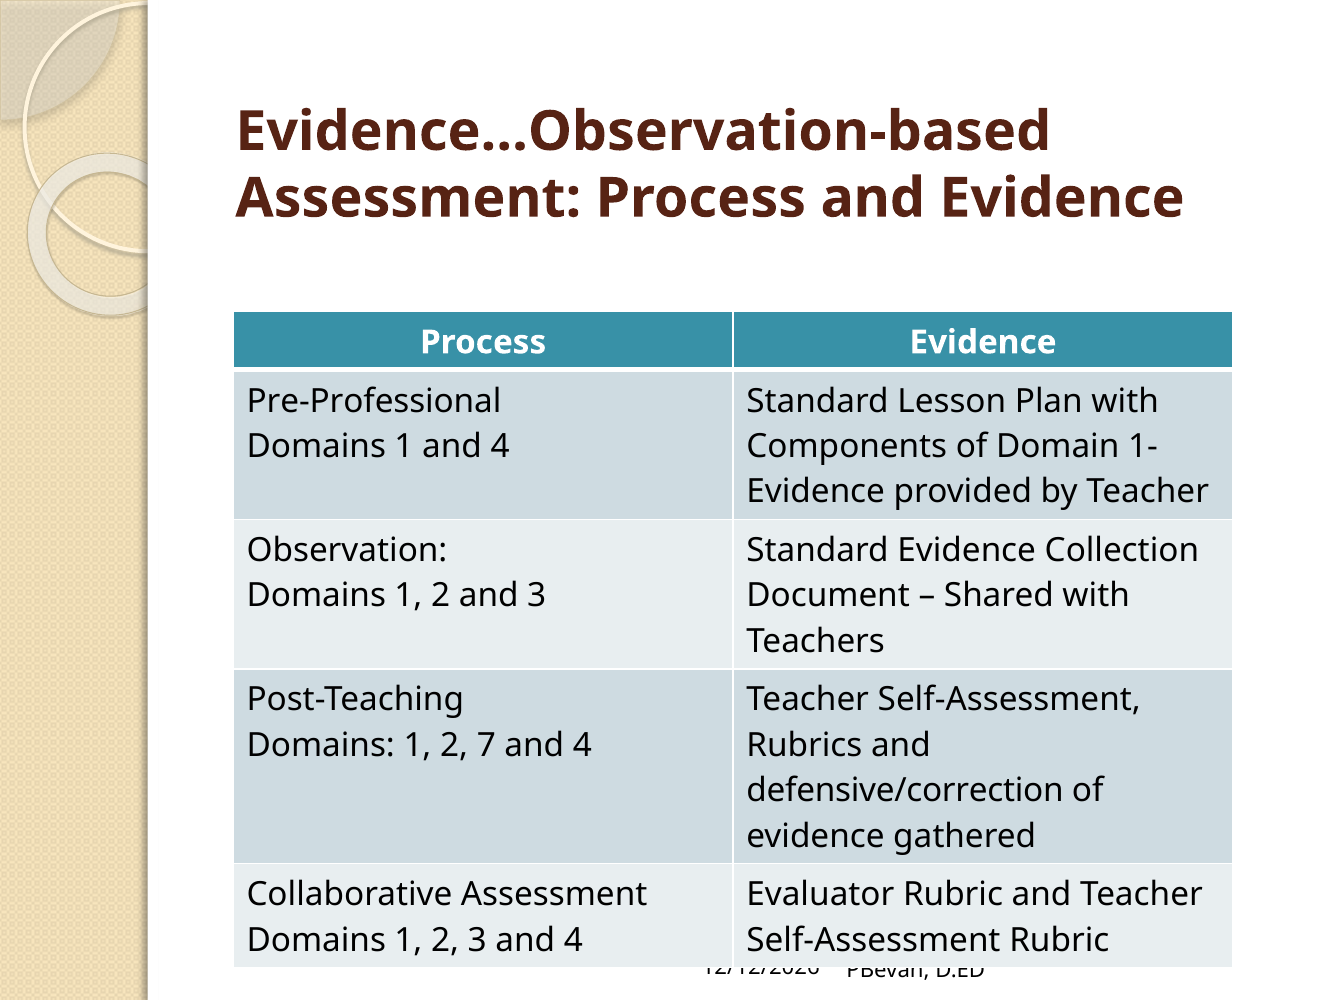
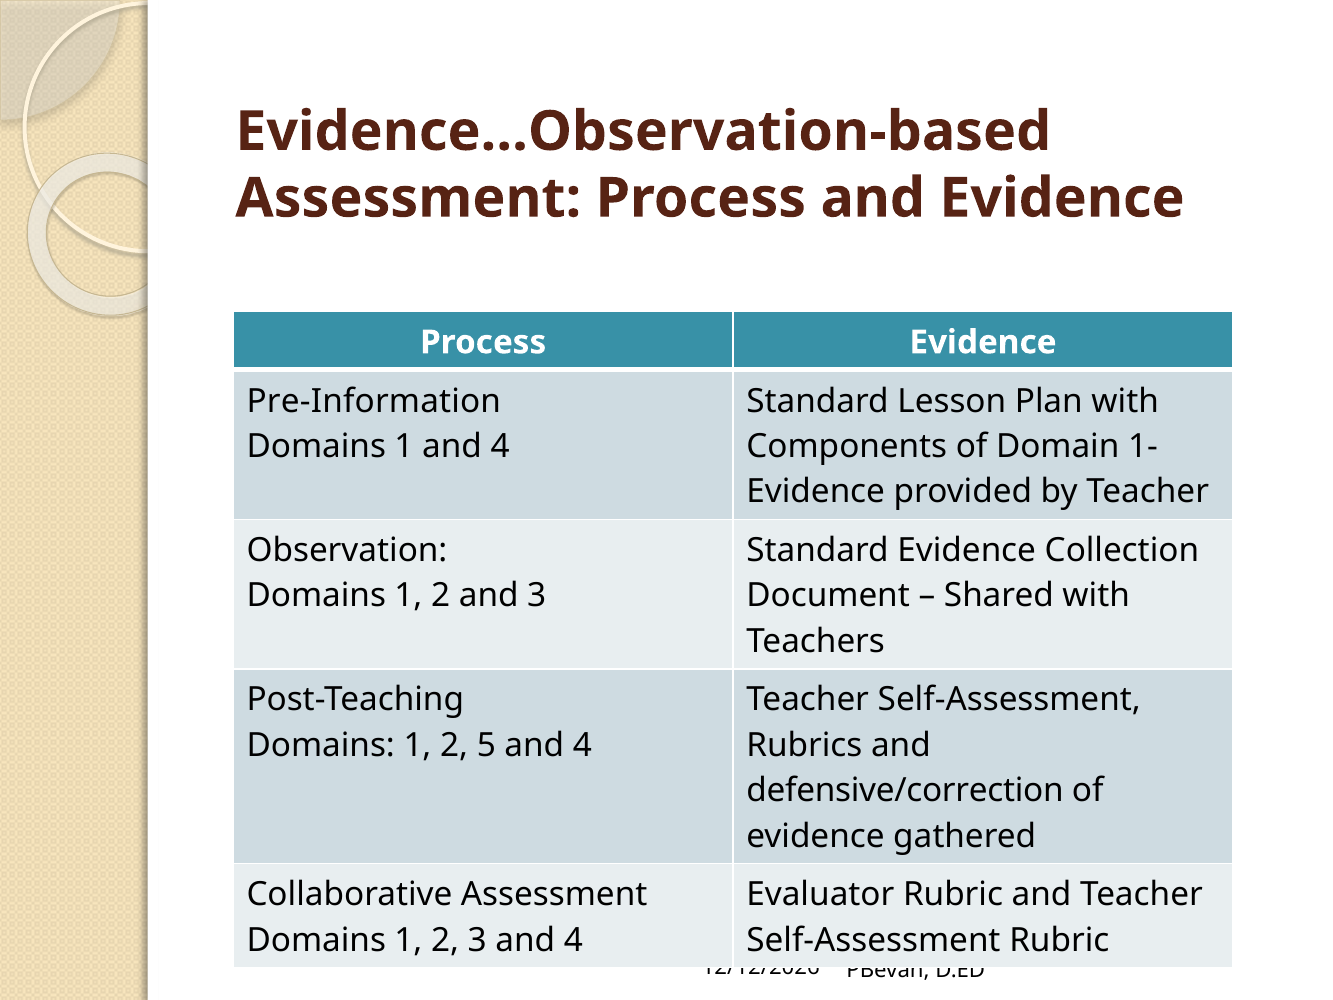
Pre-Professional: Pre-Professional -> Pre-Information (374, 401)
7: 7 -> 5 (486, 745)
